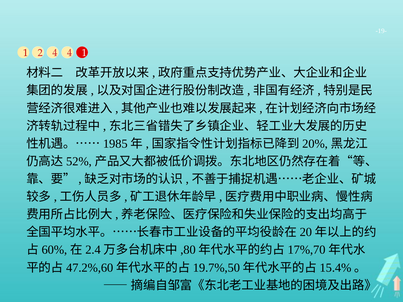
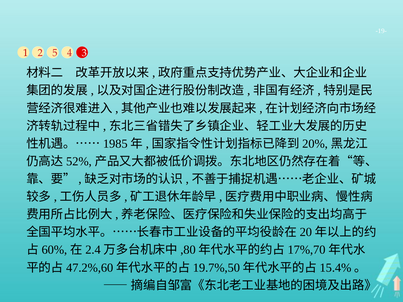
2 4: 4 -> 5 (55, 53)
4 1: 1 -> 3 (84, 53)
